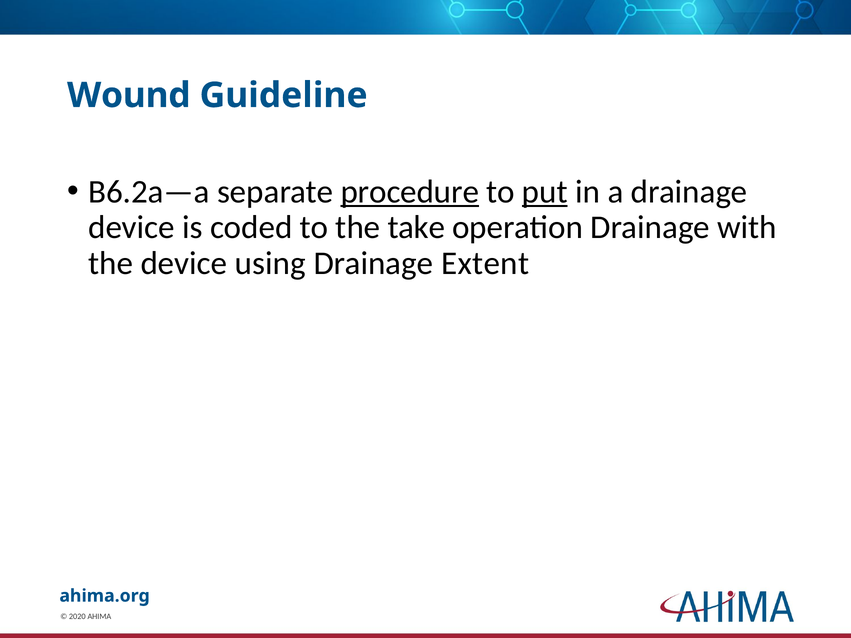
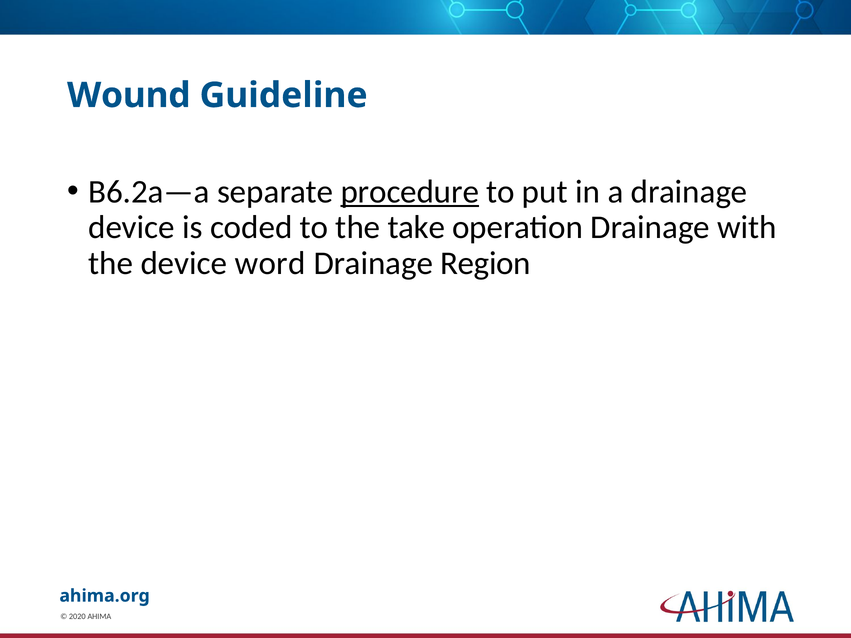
put underline: present -> none (545, 192)
using: using -> word (270, 263)
Extent: Extent -> Region (485, 263)
